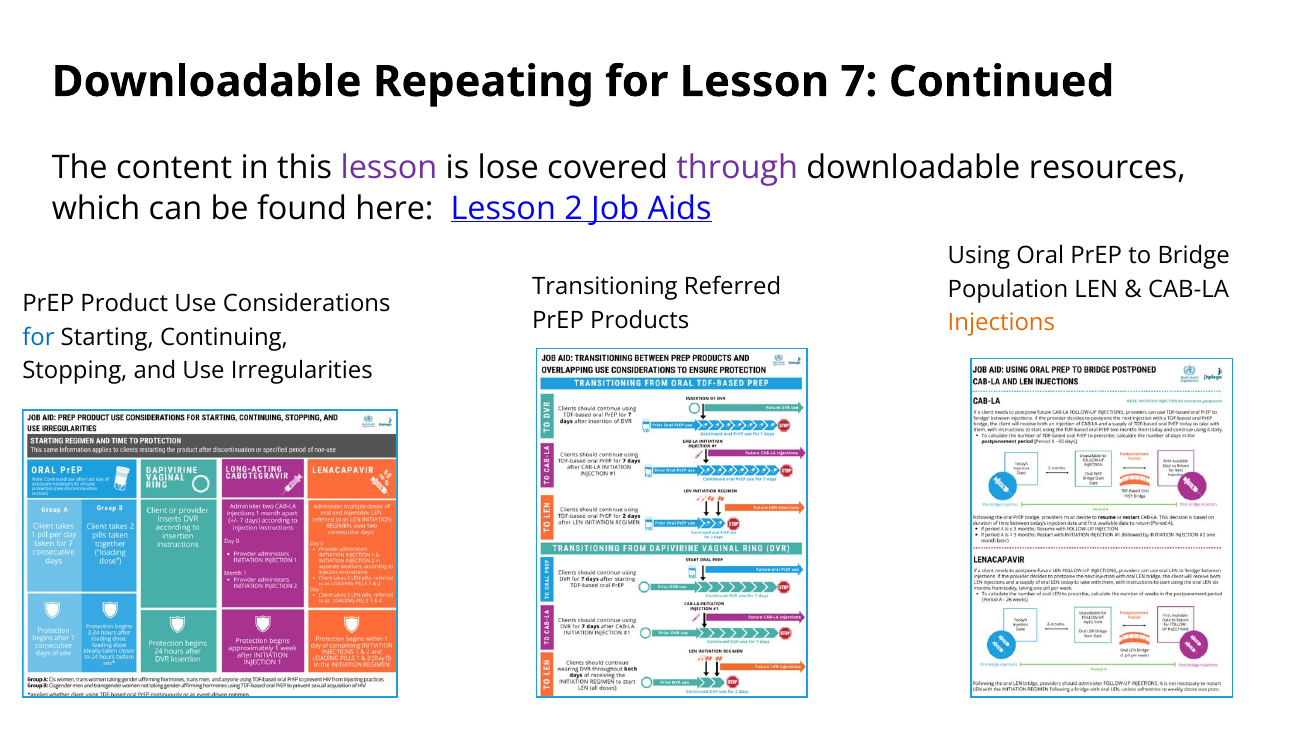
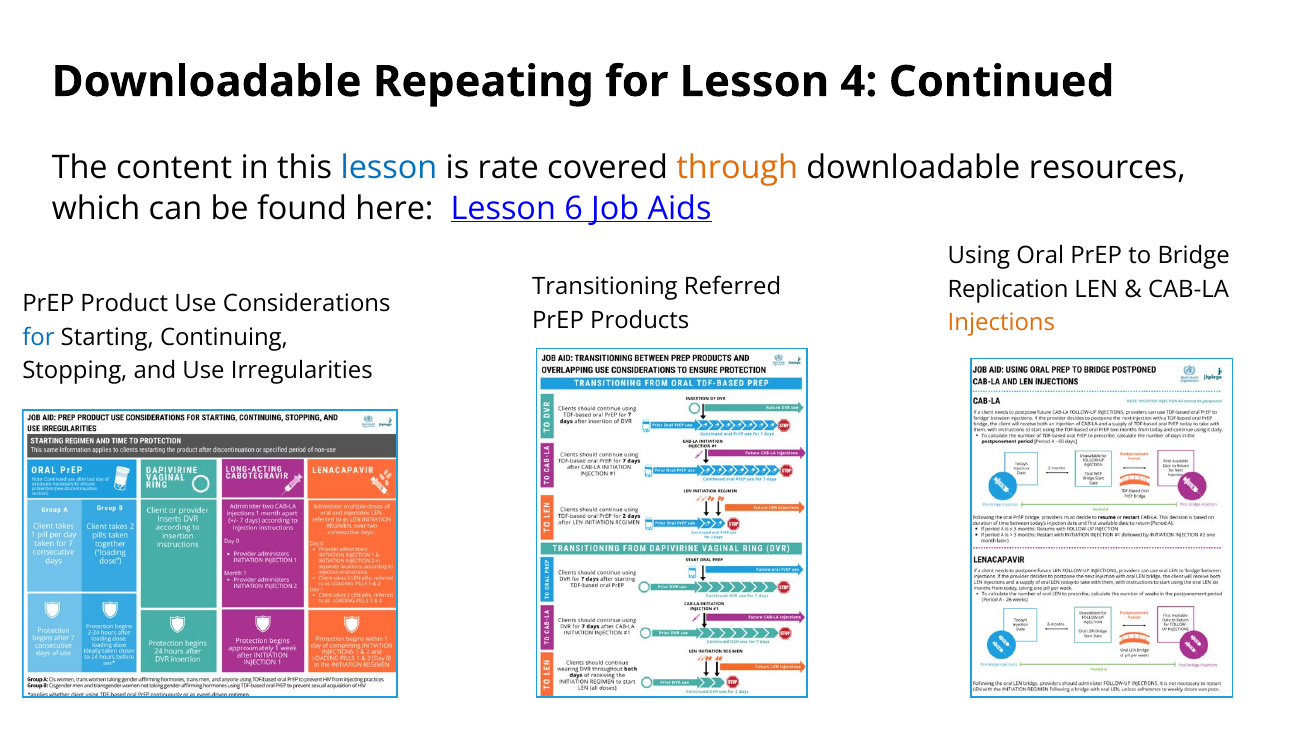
7: 7 -> 4 (859, 82)
lesson colour: purple -> blue (389, 168)
lose: lose -> rate (508, 168)
through colour: purple -> orange (737, 168)
2: 2 -> 6 (574, 208)
Population: Population -> Replication (1008, 289)
